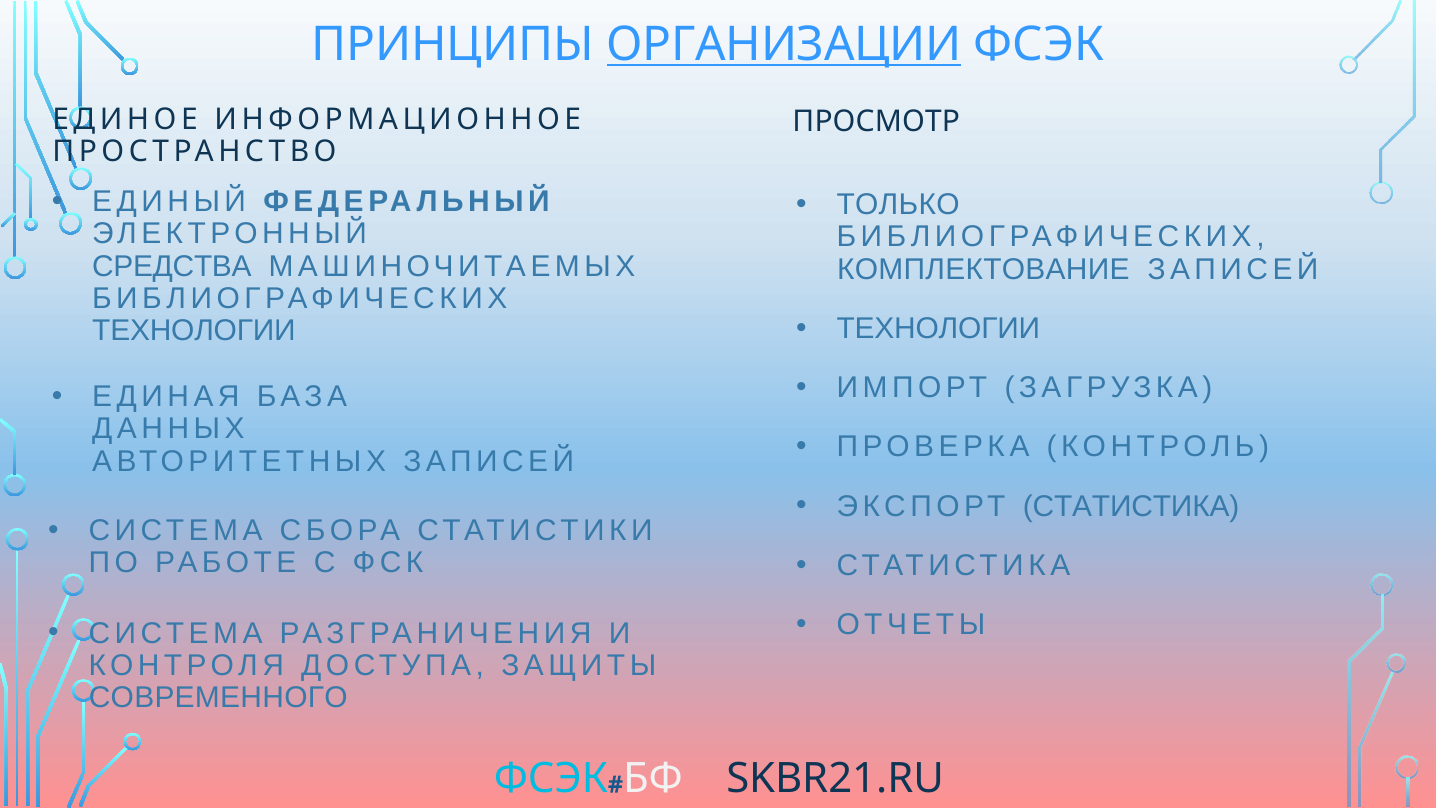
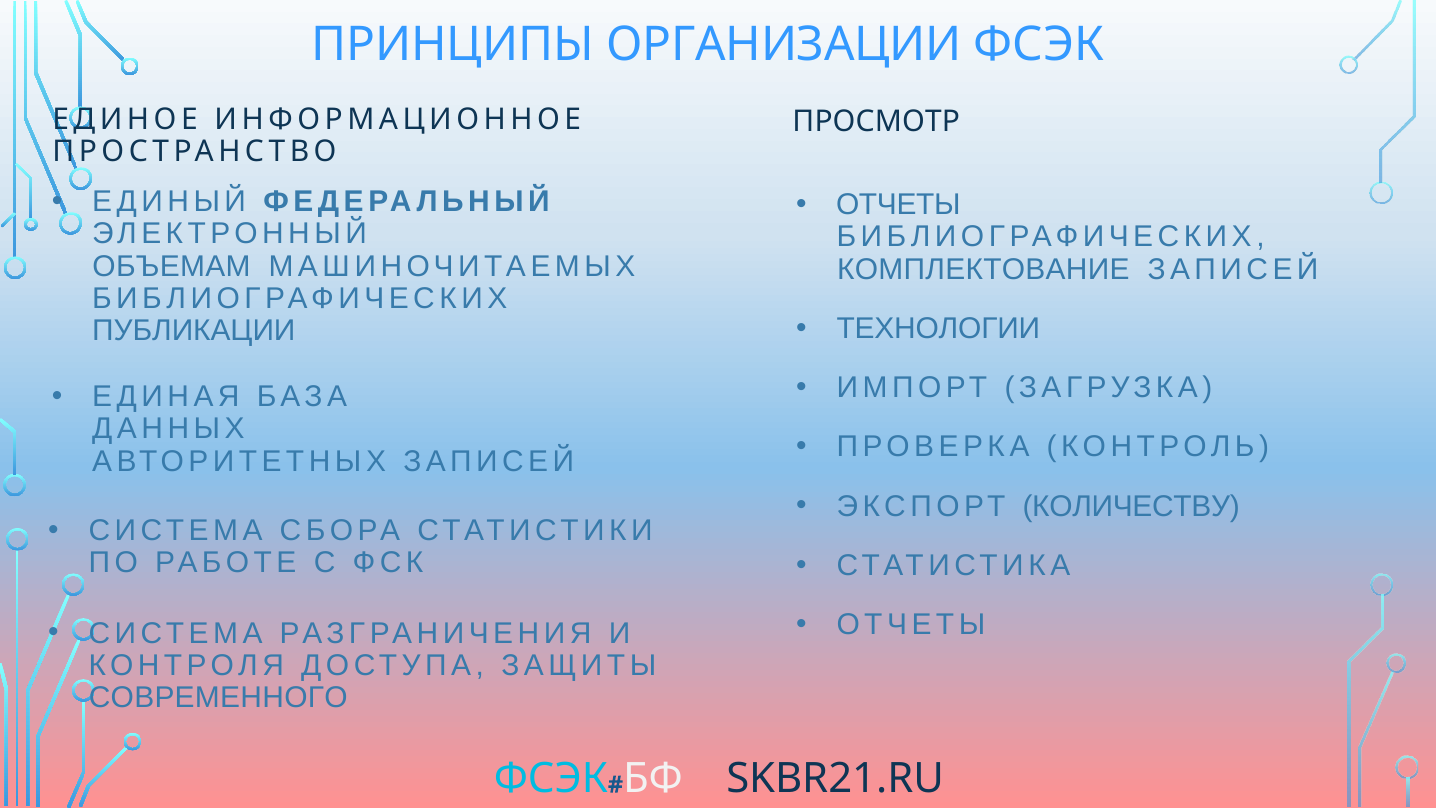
ОРГАНИЗАЦИИ underline: present -> none (784, 44)
ТОЛЬКО: ТОЛЬКО -> ОТЧЕТЫ (898, 204)
СРЕДСТВА: СРЕДСТВА -> ОБЪЕМАМ (172, 266)
ТЕХНОЛОГИИ: ТЕХНОЛОГИИ -> ПУБЛИКАЦИИ (194, 331)
ЭКСПОРТ СТАТИСТИКА: СТАТИСТИКА -> КОЛИЧЕСТВУ (1131, 506)
